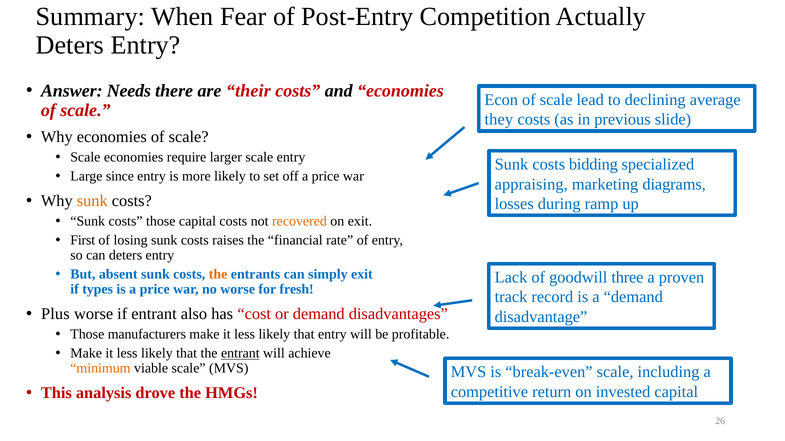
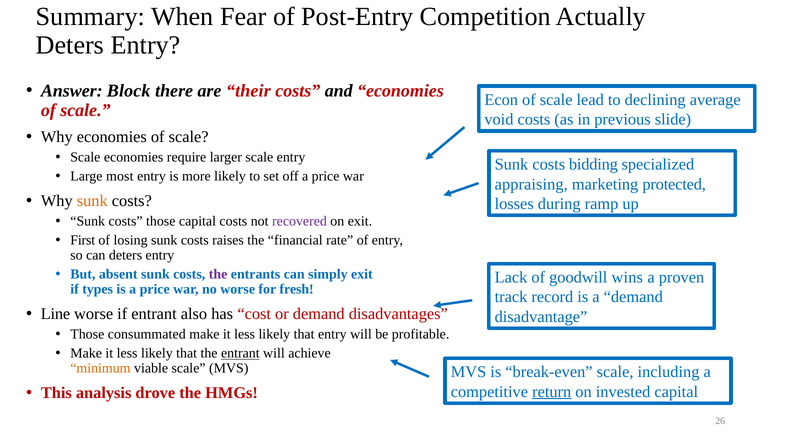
Needs: Needs -> Block (129, 91)
they: they -> void (499, 120)
since: since -> most (120, 177)
diagrams: diagrams -> protected (674, 184)
recovered colour: orange -> purple (299, 221)
the colour: orange -> purple (218, 275)
three: three -> wins (627, 278)
Plus: Plus -> Line (56, 314)
manufacturers: manufacturers -> consummated (147, 335)
return underline: none -> present (552, 392)
